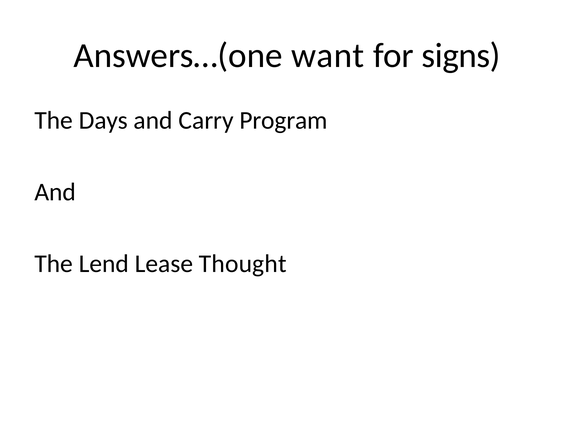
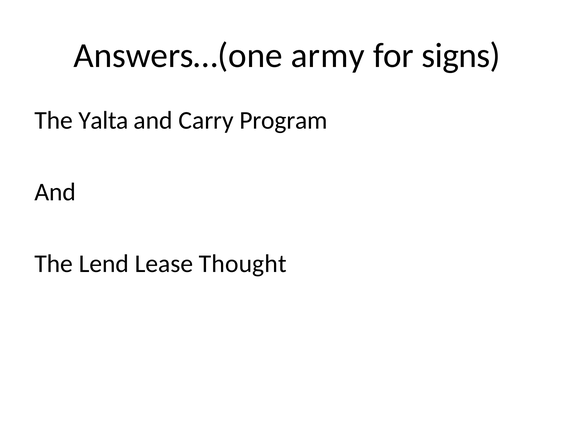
want: want -> army (328, 56)
Days: Days -> Yalta (103, 120)
